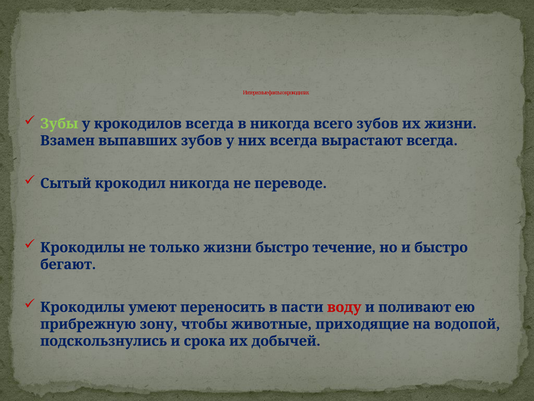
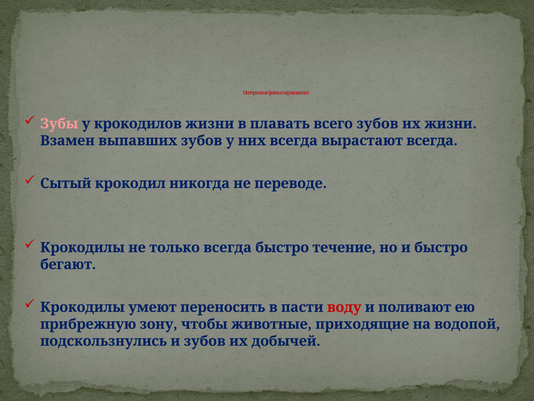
Зубы colour: light green -> pink (59, 124)
крокодилов всегда: всегда -> жизни (210, 124)
в никогда: никогда -> плавать (280, 124)
только жизни: жизни -> всегда (228, 247)
и срока: срока -> зубов (205, 341)
